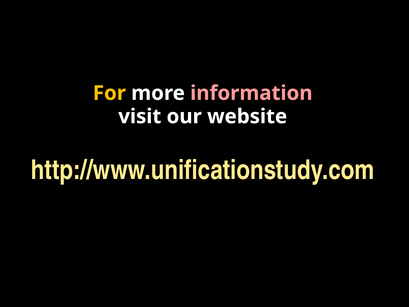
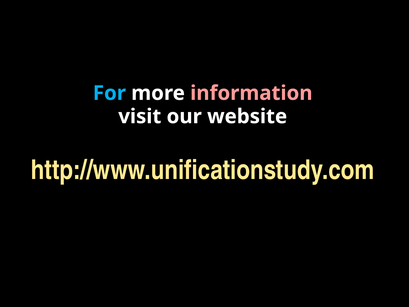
For colour: yellow -> light blue (109, 93)
